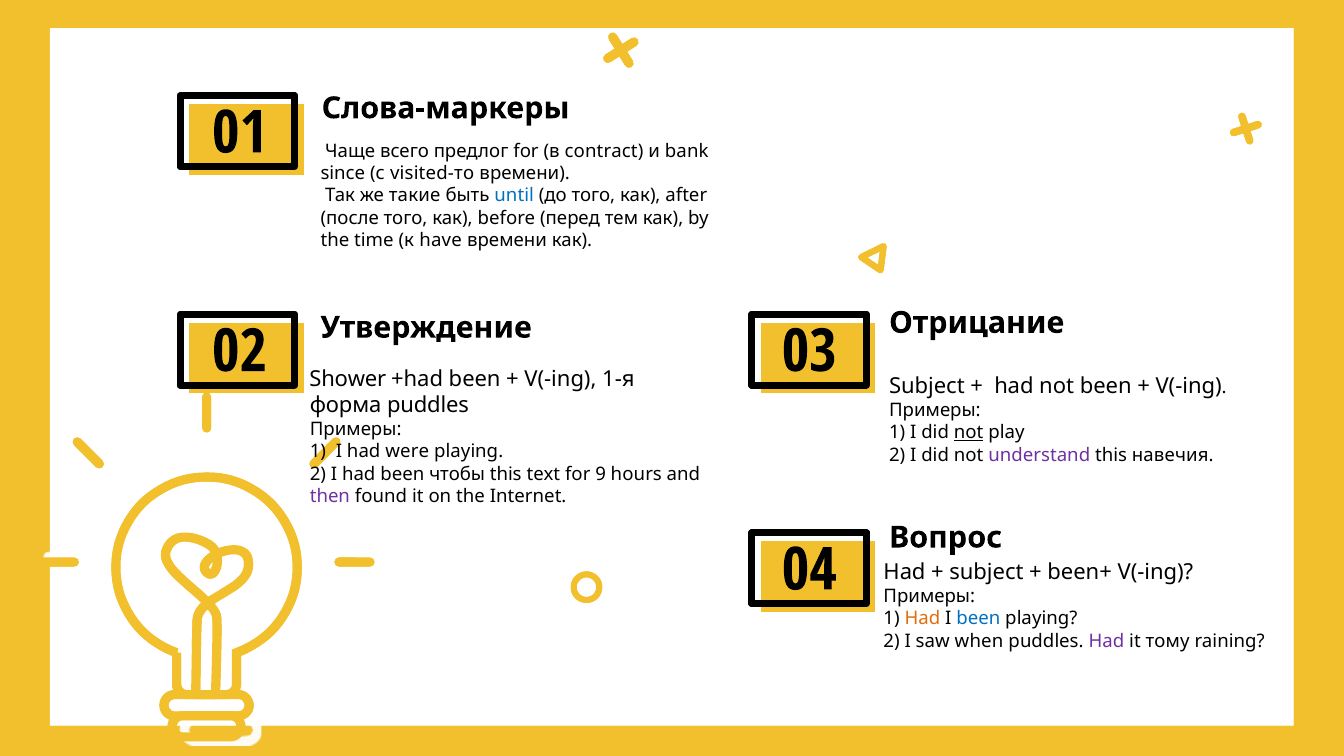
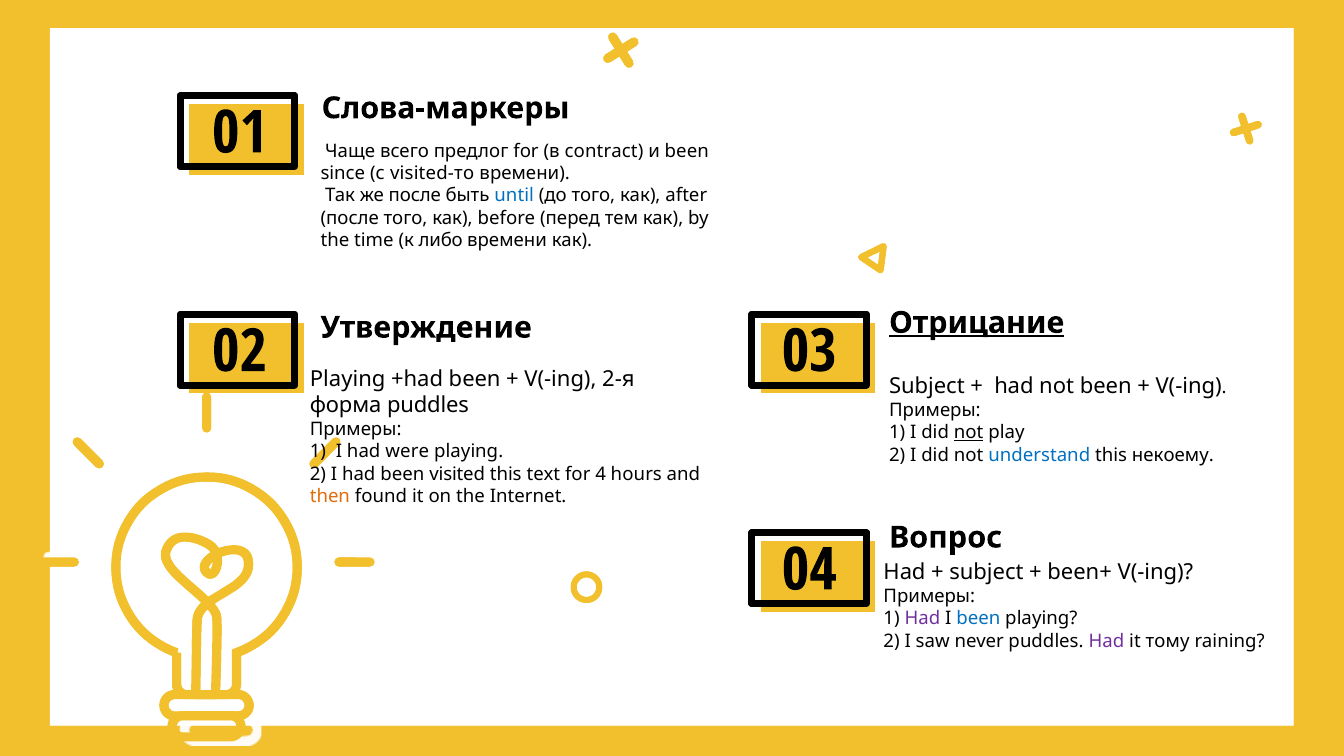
и bank: bank -> been (687, 151)
же такие: такие -> после (415, 196)
have: have -> либо (441, 241)
Отрицание underline: none -> present (977, 323)
Shower: Shower -> Playing (348, 379)
1-я: 1-я -> 2-я (618, 379)
understand colour: purple -> blue (1039, 455)
навечия: навечия -> некоему (1173, 455)
чтобы: чтобы -> visited (457, 474)
9: 9 -> 4 (601, 474)
then colour: purple -> orange (330, 497)
Had colour: orange -> purple (922, 619)
when: when -> never (979, 641)
